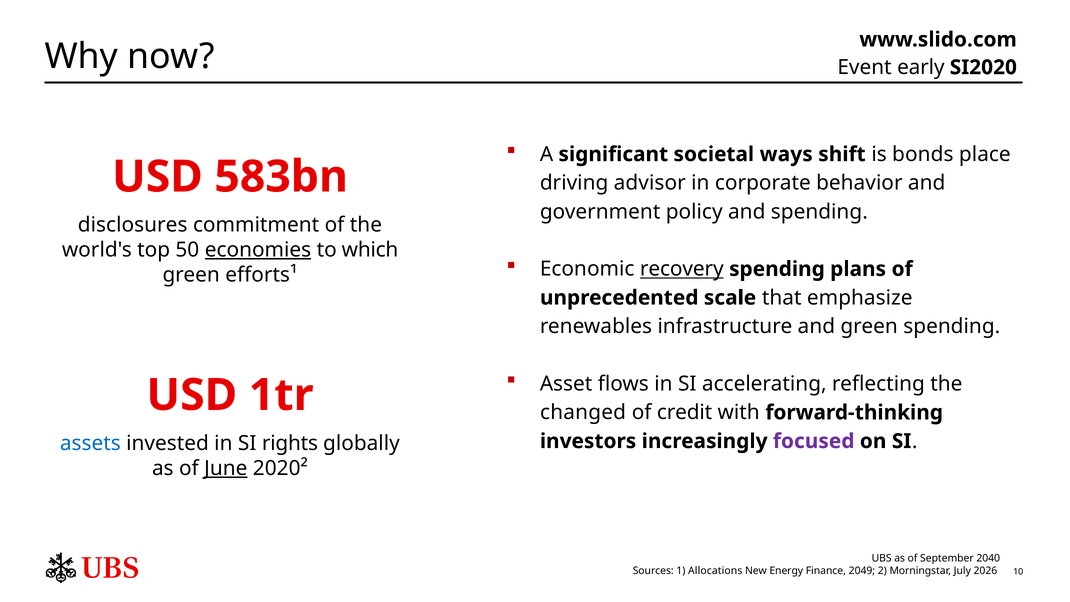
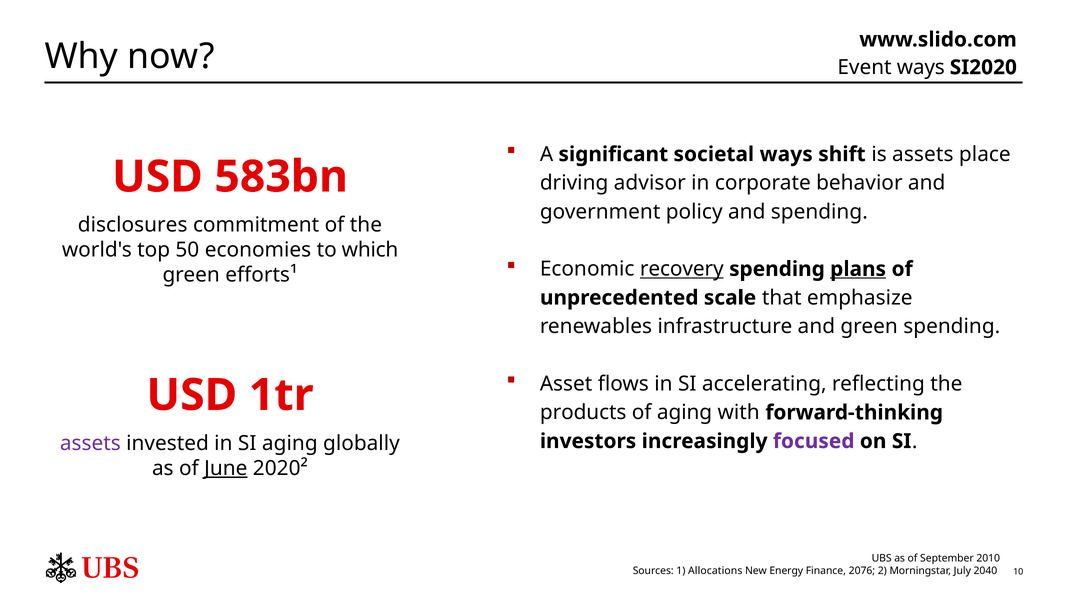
Event early: early -> ways (921, 67)
is bonds: bonds -> assets (923, 154)
economies underline: present -> none (258, 250)
plans underline: none -> present (858, 269)
changed: changed -> products (583, 412)
of credit: credit -> aging (685, 412)
assets colour: blue -> purple (90, 443)
SI rights: rights -> aging (290, 443)
2040: 2040 -> 2010 (988, 558)
2049: 2049 -> 2076 (862, 571)
2026: 2026 -> 2040 (985, 571)
